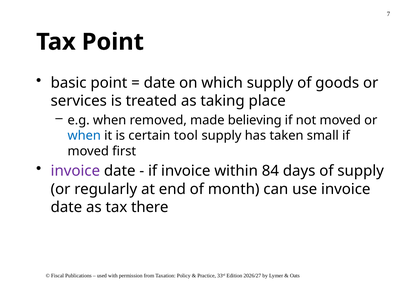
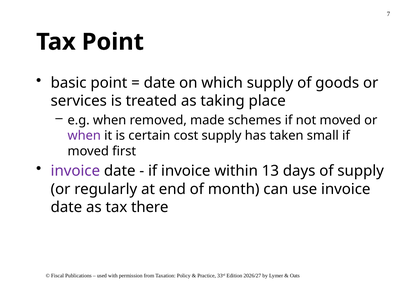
believing: believing -> schemes (255, 120)
when colour: blue -> purple (84, 136)
tool: tool -> cost (186, 136)
84: 84 -> 13 (270, 171)
